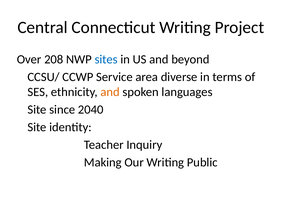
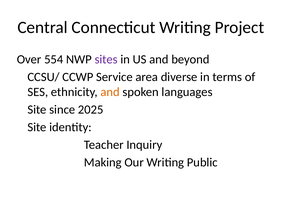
208: 208 -> 554 (54, 59)
sites colour: blue -> purple (106, 59)
2040: 2040 -> 2025 (91, 109)
